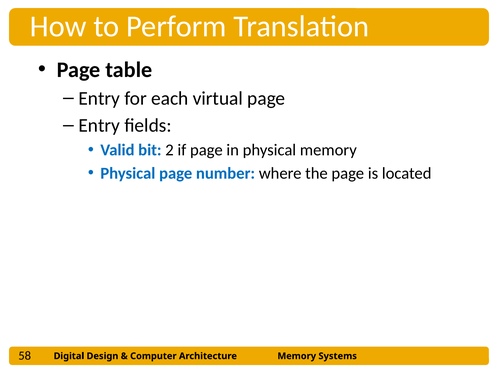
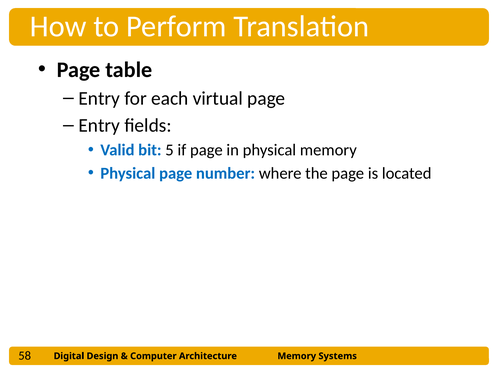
2: 2 -> 5 (170, 150)
